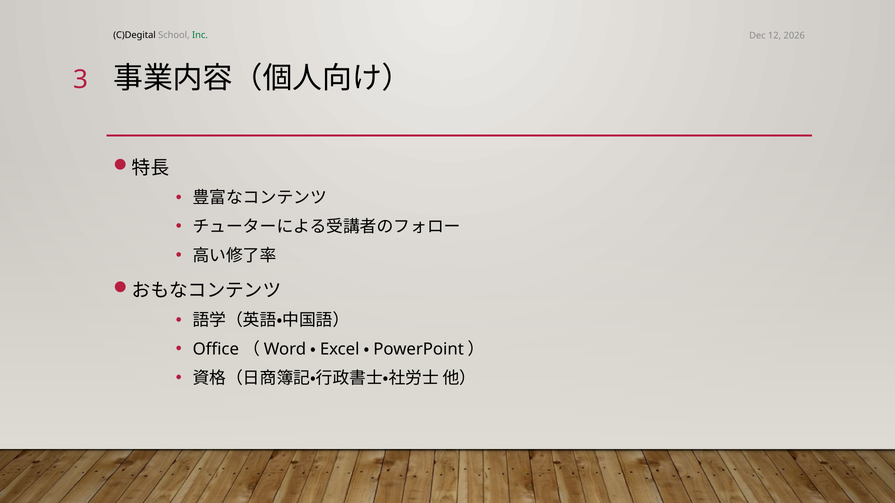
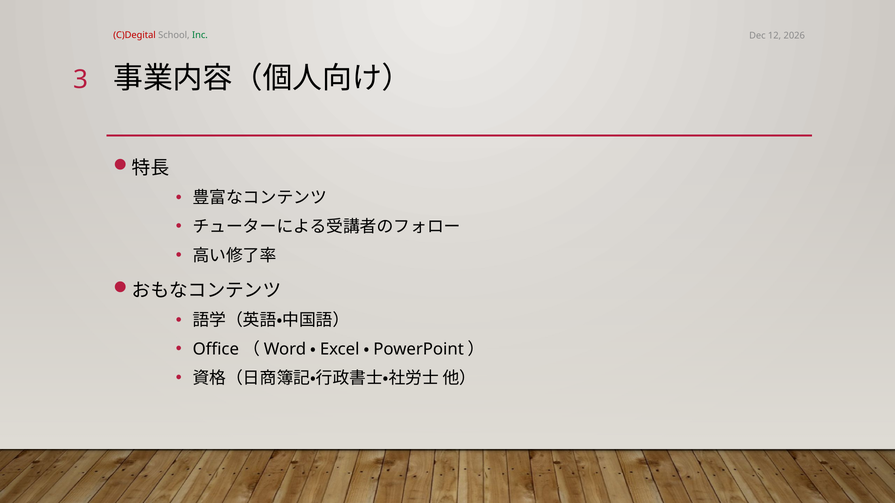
C)Degital colour: black -> red (135, 35)
